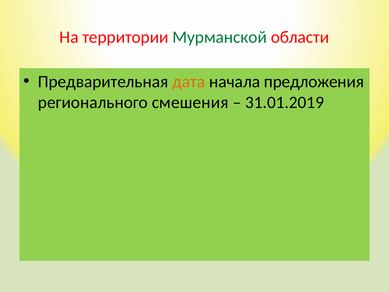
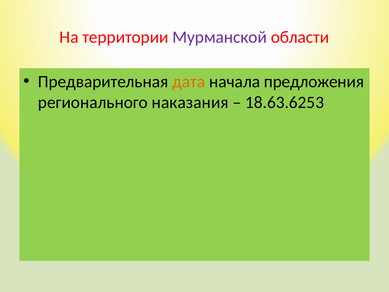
Мурманской colour: green -> purple (220, 37)
смешения: смешения -> наказания (190, 102)
31.01.2019: 31.01.2019 -> 18.63.6253 (285, 102)
